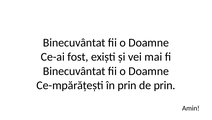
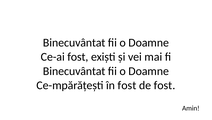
în prin: prin -> fost (127, 85)
de prin: prin -> fost (165, 85)
